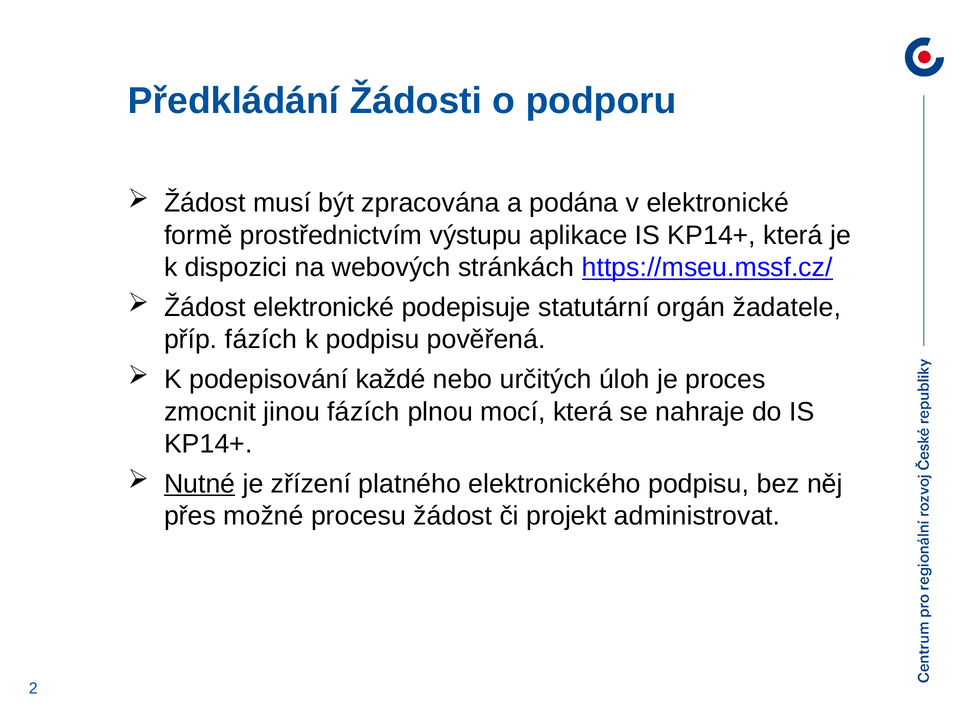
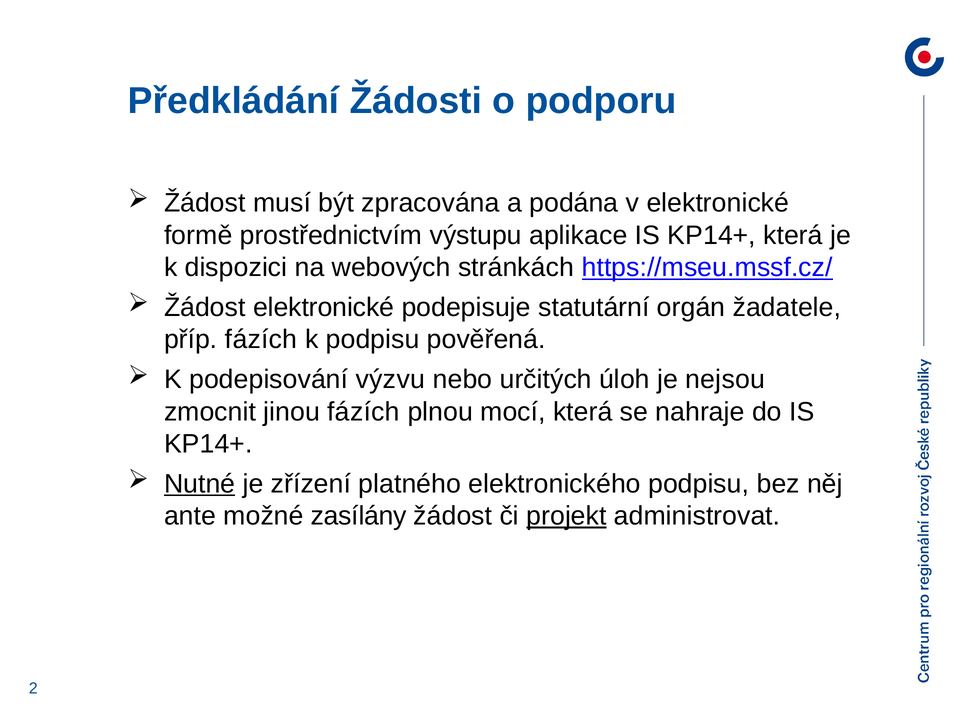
každé: každé -> výzvu (390, 379)
proces: proces -> nejsou (725, 379)
přes: přes -> ante (190, 516)
procesu: procesu -> zasílány (359, 516)
projekt underline: none -> present (567, 516)
